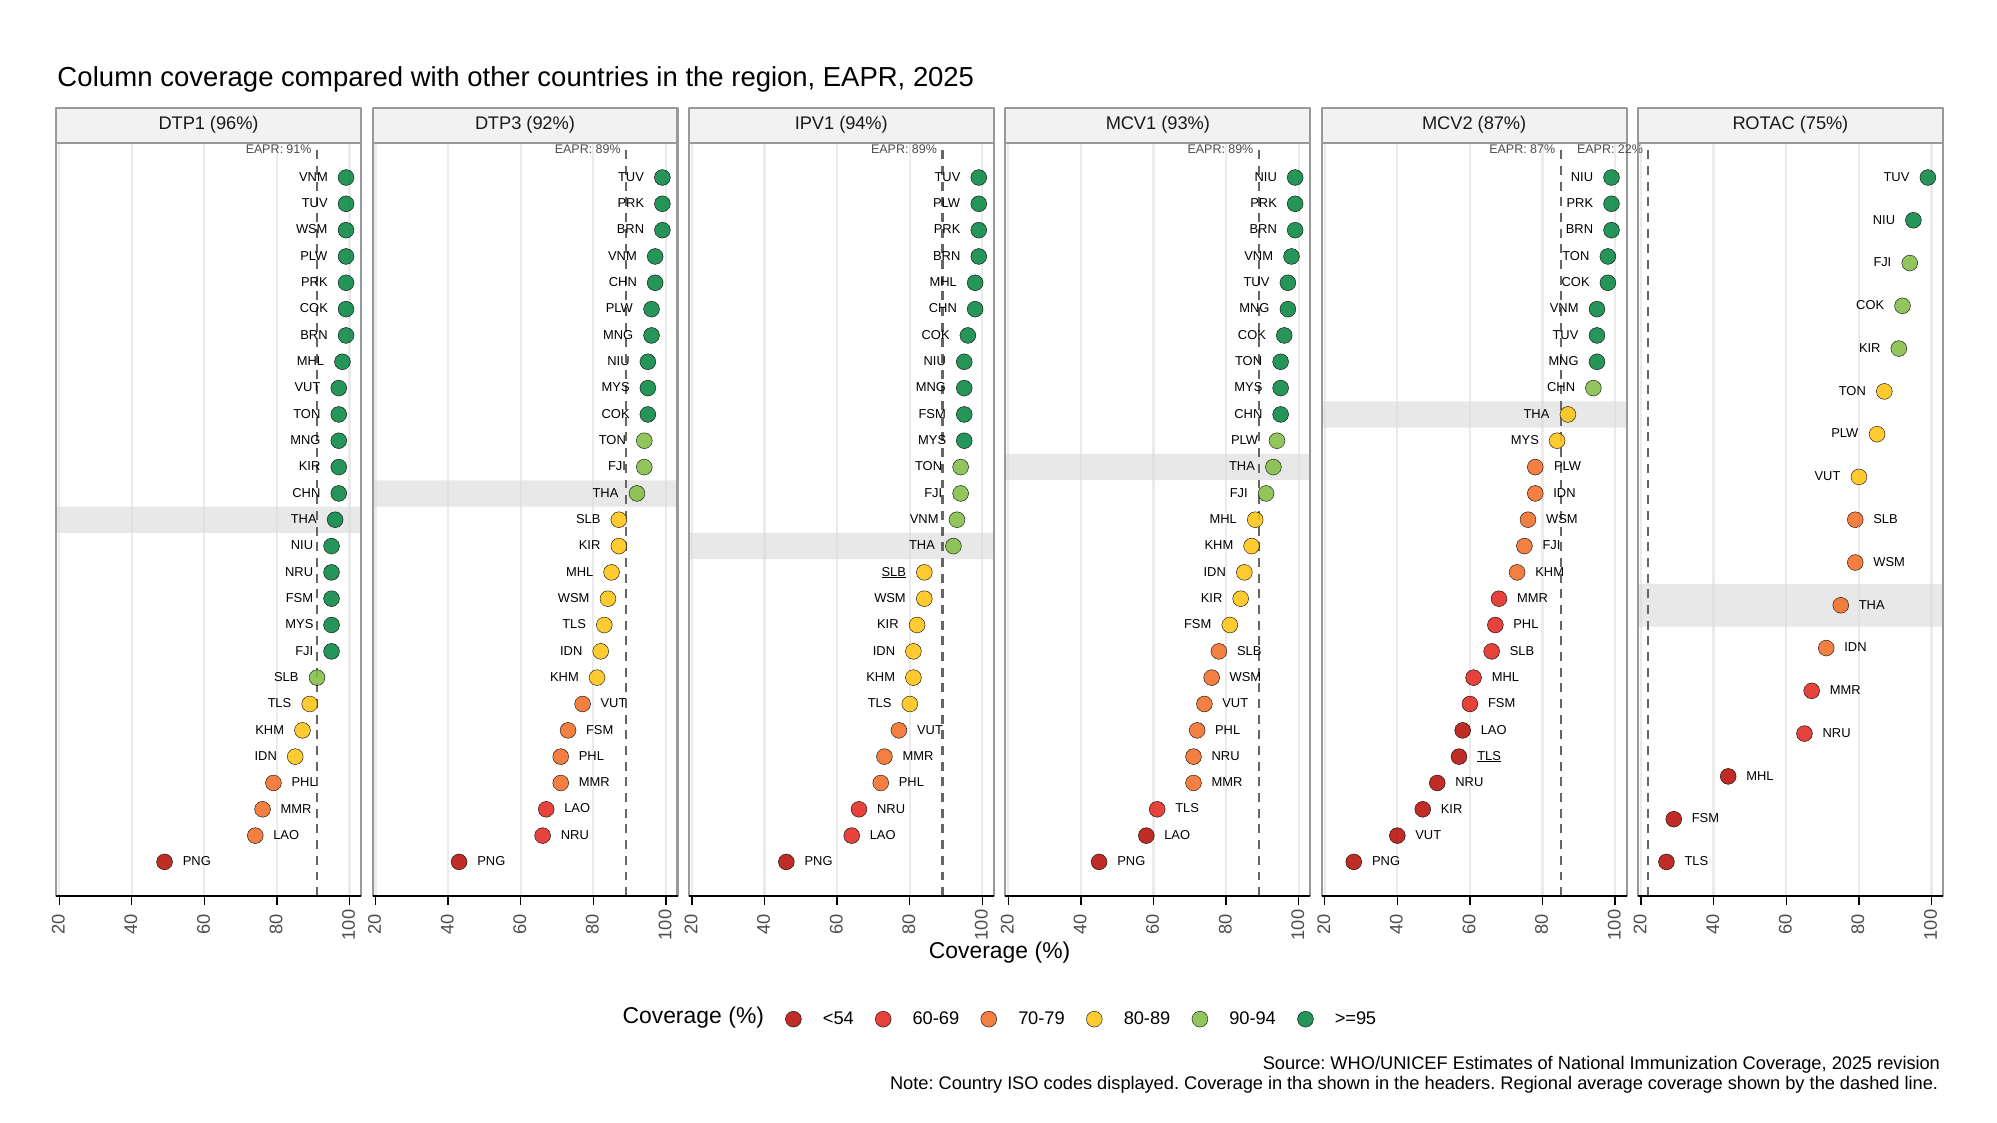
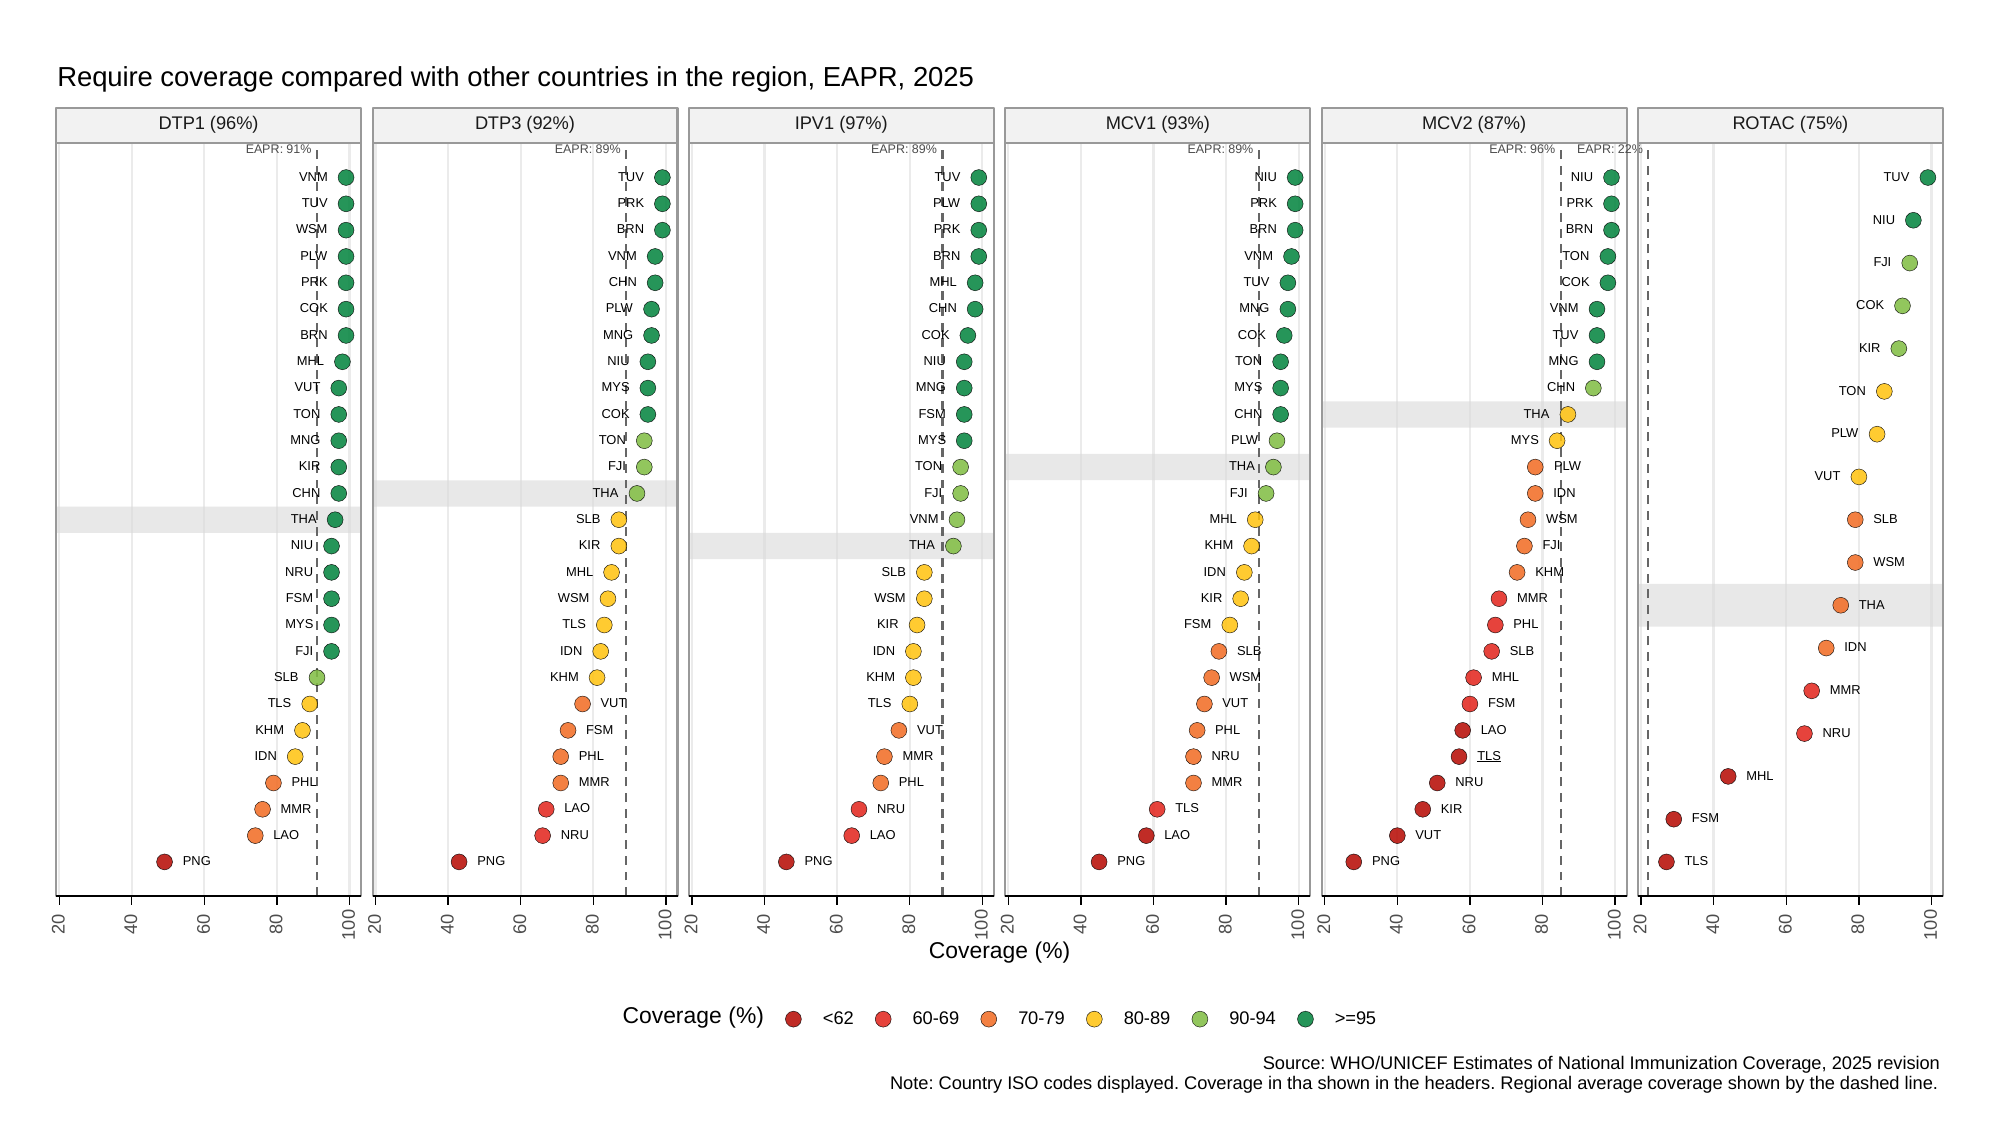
Column: Column -> Require (105, 77)
94%: 94% -> 97% (864, 123)
EAPR 87%: 87% -> 96% (1543, 150)
SLB underline: present -> none (894, 572)
<54: <54 -> <62 (838, 1019)
